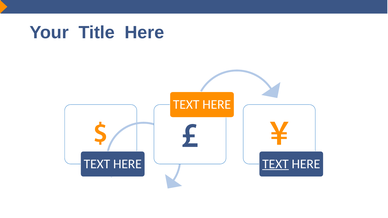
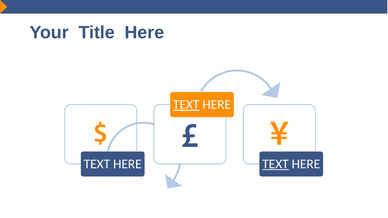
TEXT underline: none -> present (186, 105)
